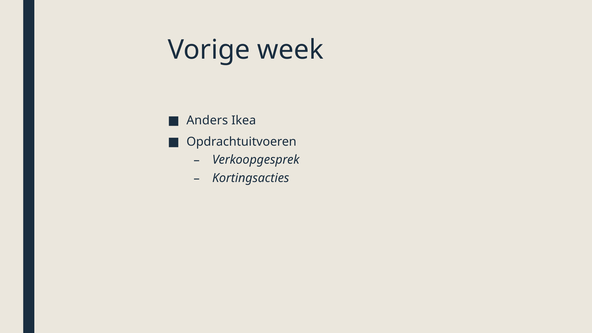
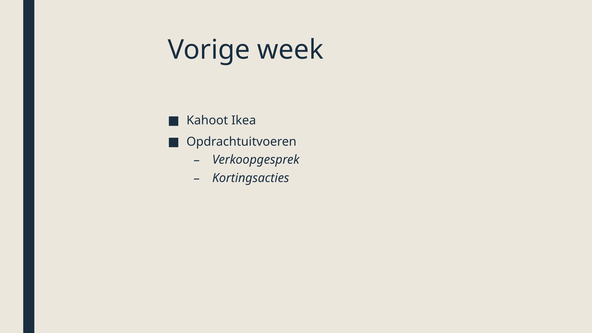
Anders: Anders -> Kahoot (207, 120)
